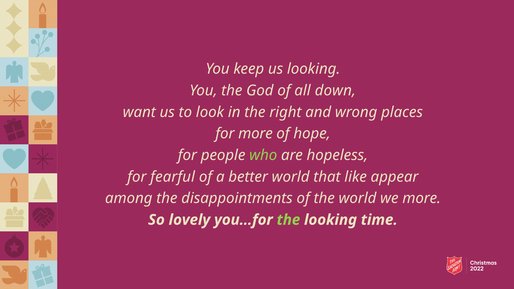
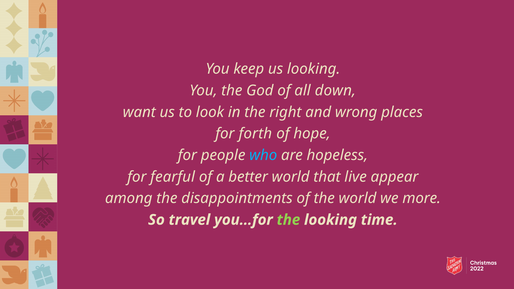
for more: more -> forth (255, 134)
who colour: light green -> light blue (263, 155)
like: like -> live (356, 177)
lovely: lovely -> travel (189, 220)
